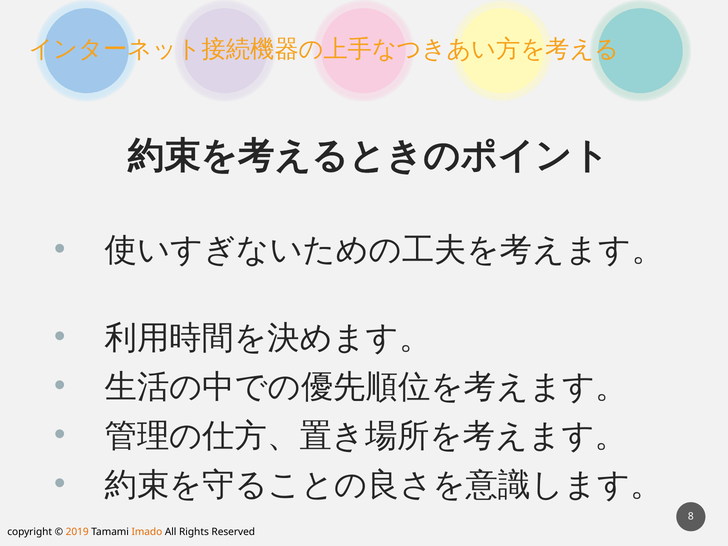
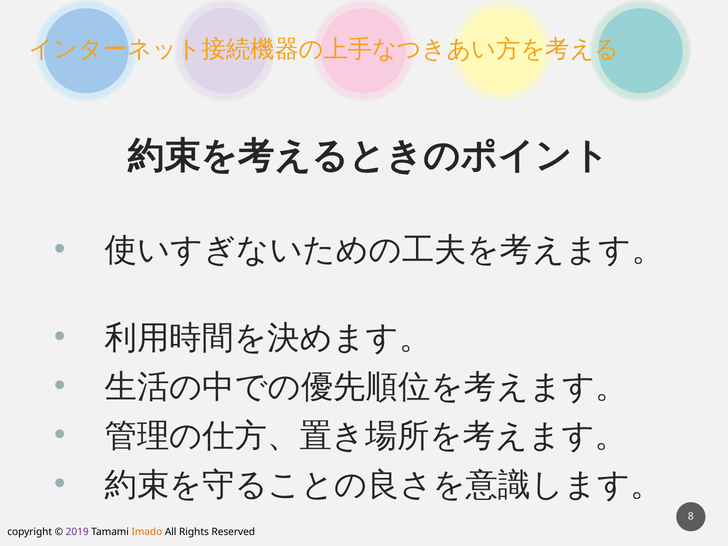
2019 colour: orange -> purple (77, 532)
